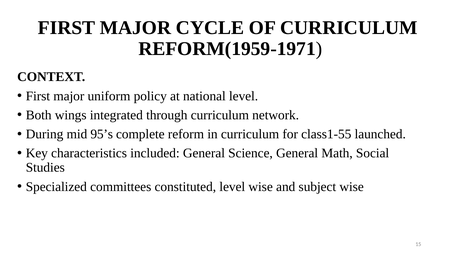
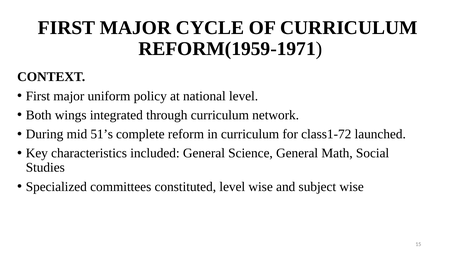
95’s: 95’s -> 51’s (102, 134)
class1-55: class1-55 -> class1-72 (326, 134)
